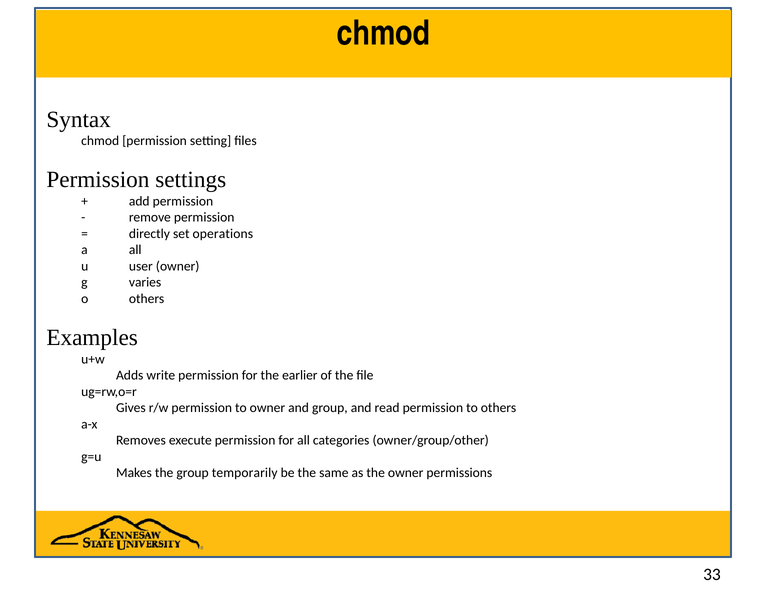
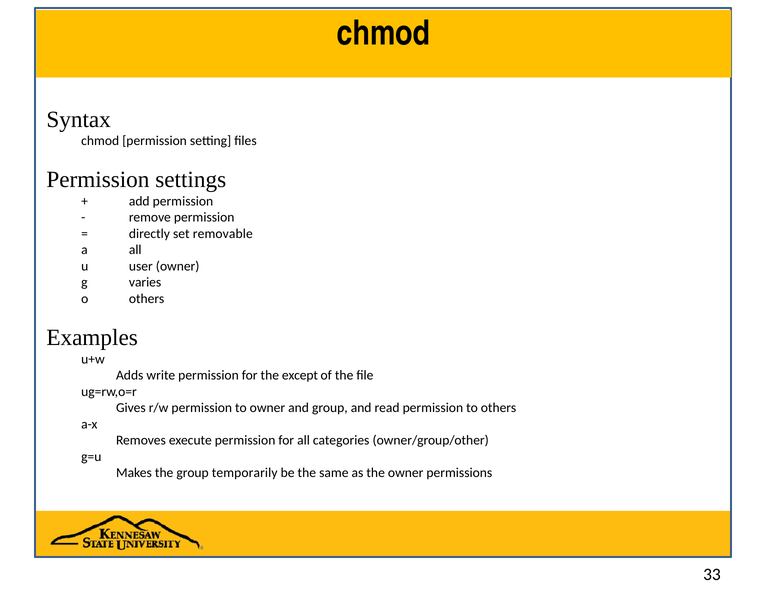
operations: operations -> removable (223, 234)
earlier: earlier -> except (300, 375)
